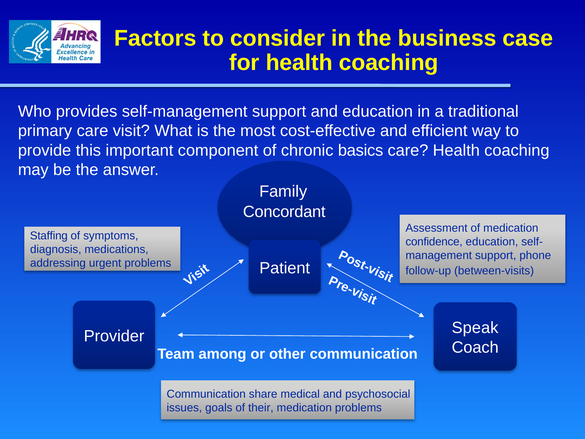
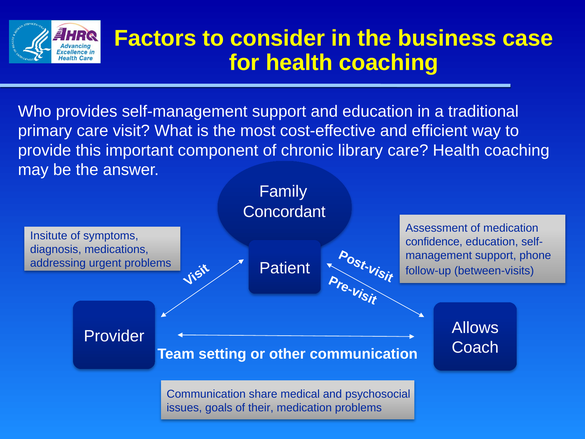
basics: basics -> library (360, 150)
Staffing: Staffing -> Insitute (49, 236)
Speak: Speak -> Allows (475, 328)
among: among -> setting (222, 354)
